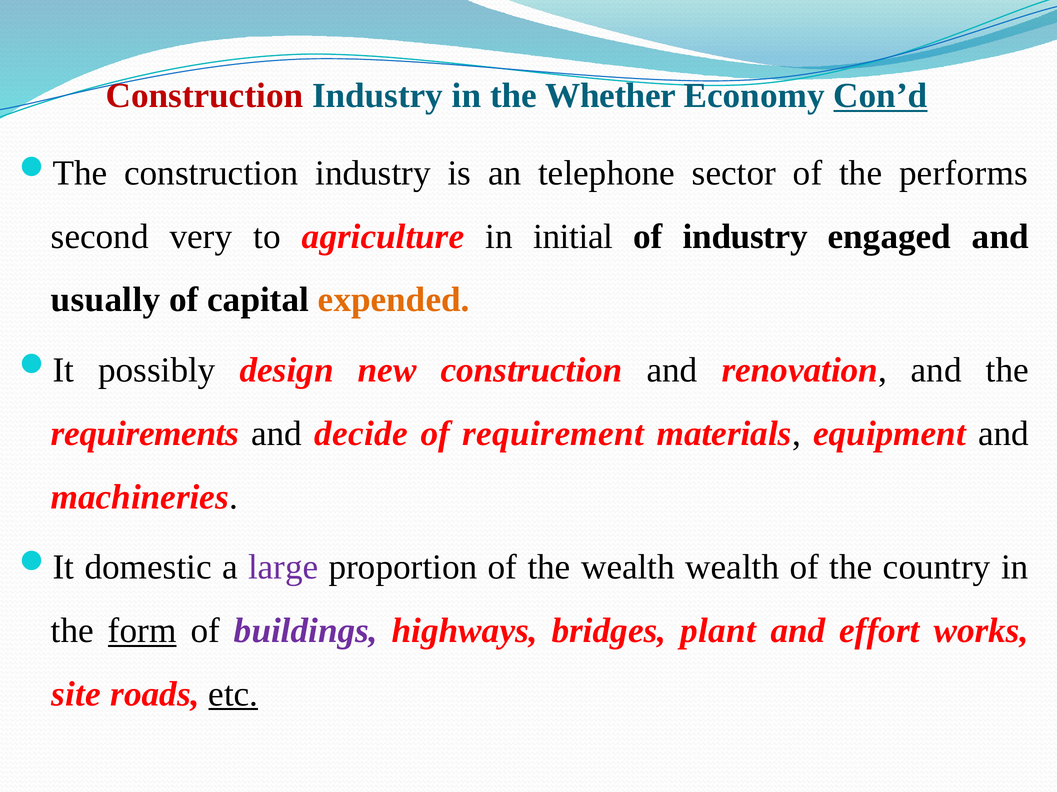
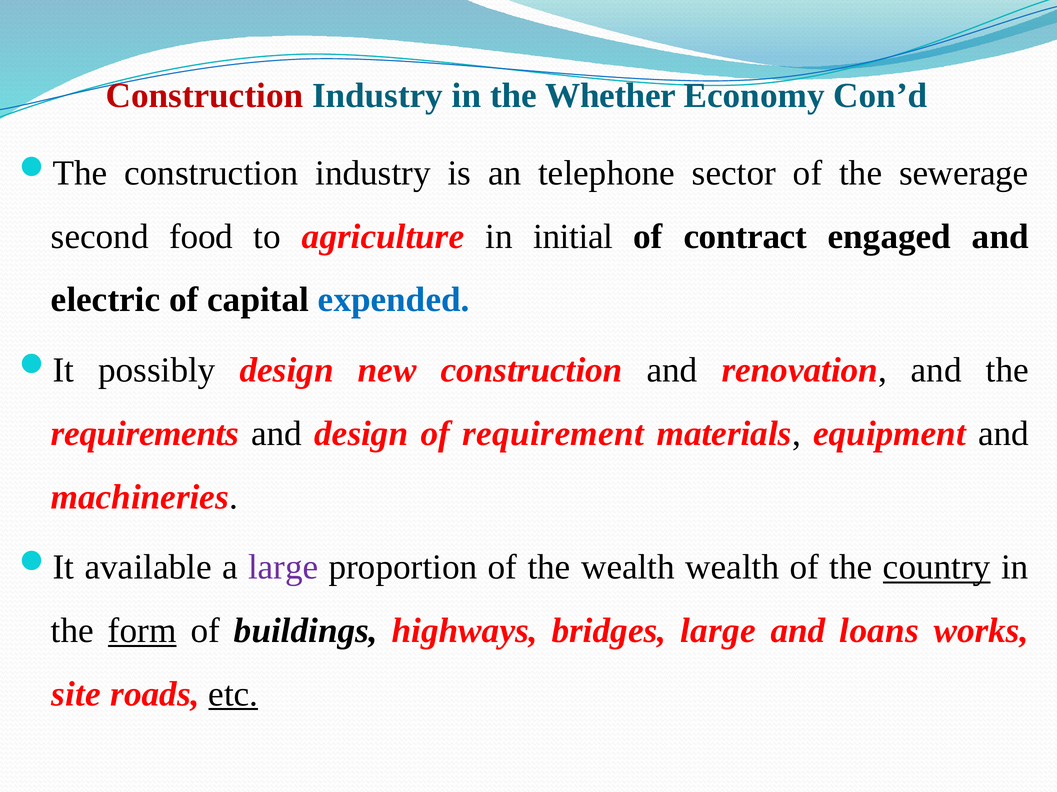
Con’d underline: present -> none (880, 96)
performs: performs -> sewerage (964, 173)
very: very -> food (201, 237)
of industry: industry -> contract (745, 237)
usually: usually -> electric (106, 300)
expended colour: orange -> blue (394, 300)
and decide: decide -> design (361, 434)
domestic: domestic -> available (148, 568)
country underline: none -> present (937, 568)
buildings colour: purple -> black (306, 631)
bridges plant: plant -> large (718, 631)
effort: effort -> loans (879, 631)
